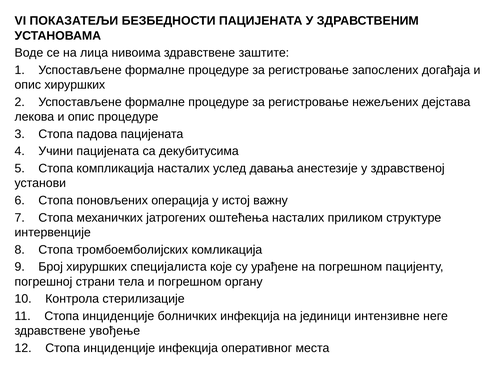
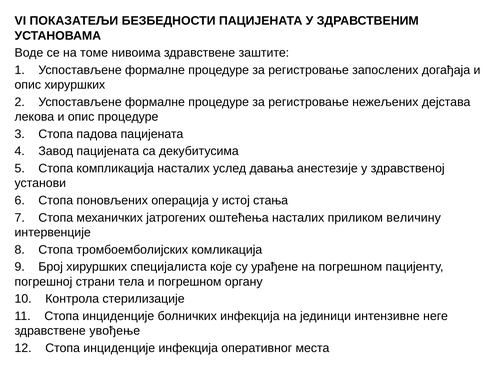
лица: лица -> томе (94, 53)
Учини: Учини -> Завод (56, 151)
важну: важну -> стања (271, 200)
структуре: структуре -> величину (414, 218)
